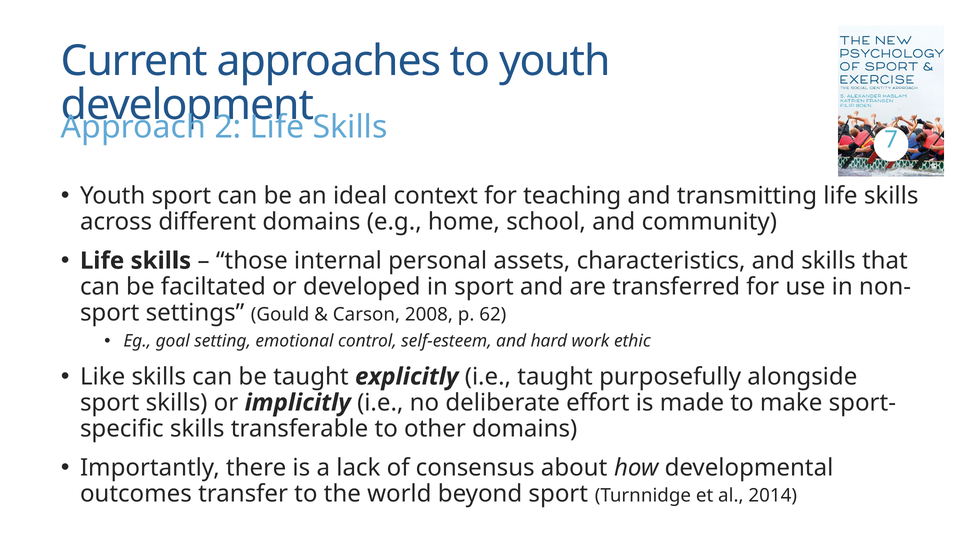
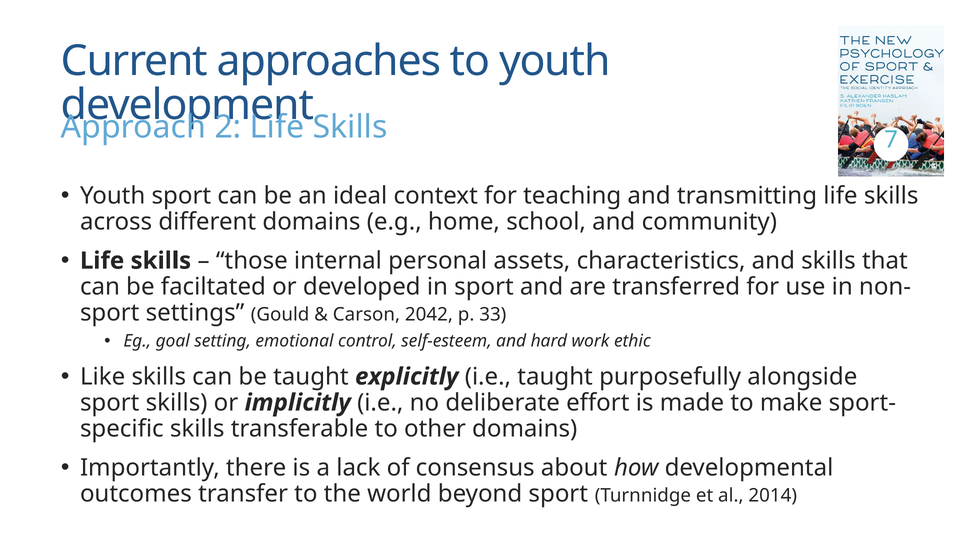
2008: 2008 -> 2042 (429, 315)
62: 62 -> 33 (493, 315)
